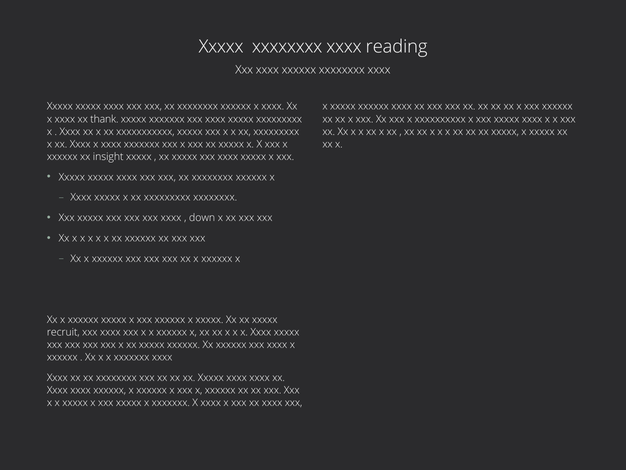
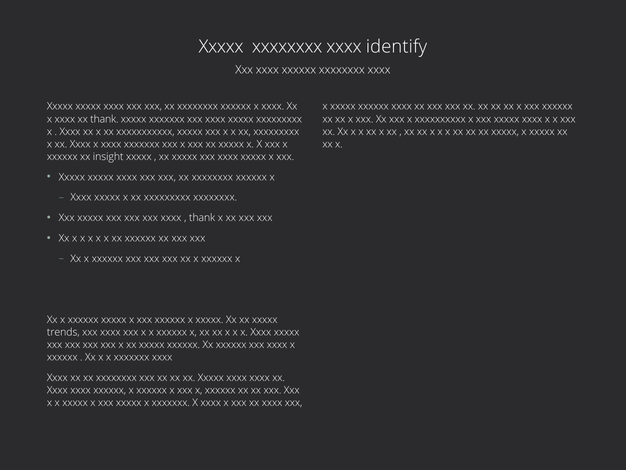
reading: reading -> identify (396, 47)
down: down -> thank (202, 218)
recruit: recruit -> trends (63, 332)
